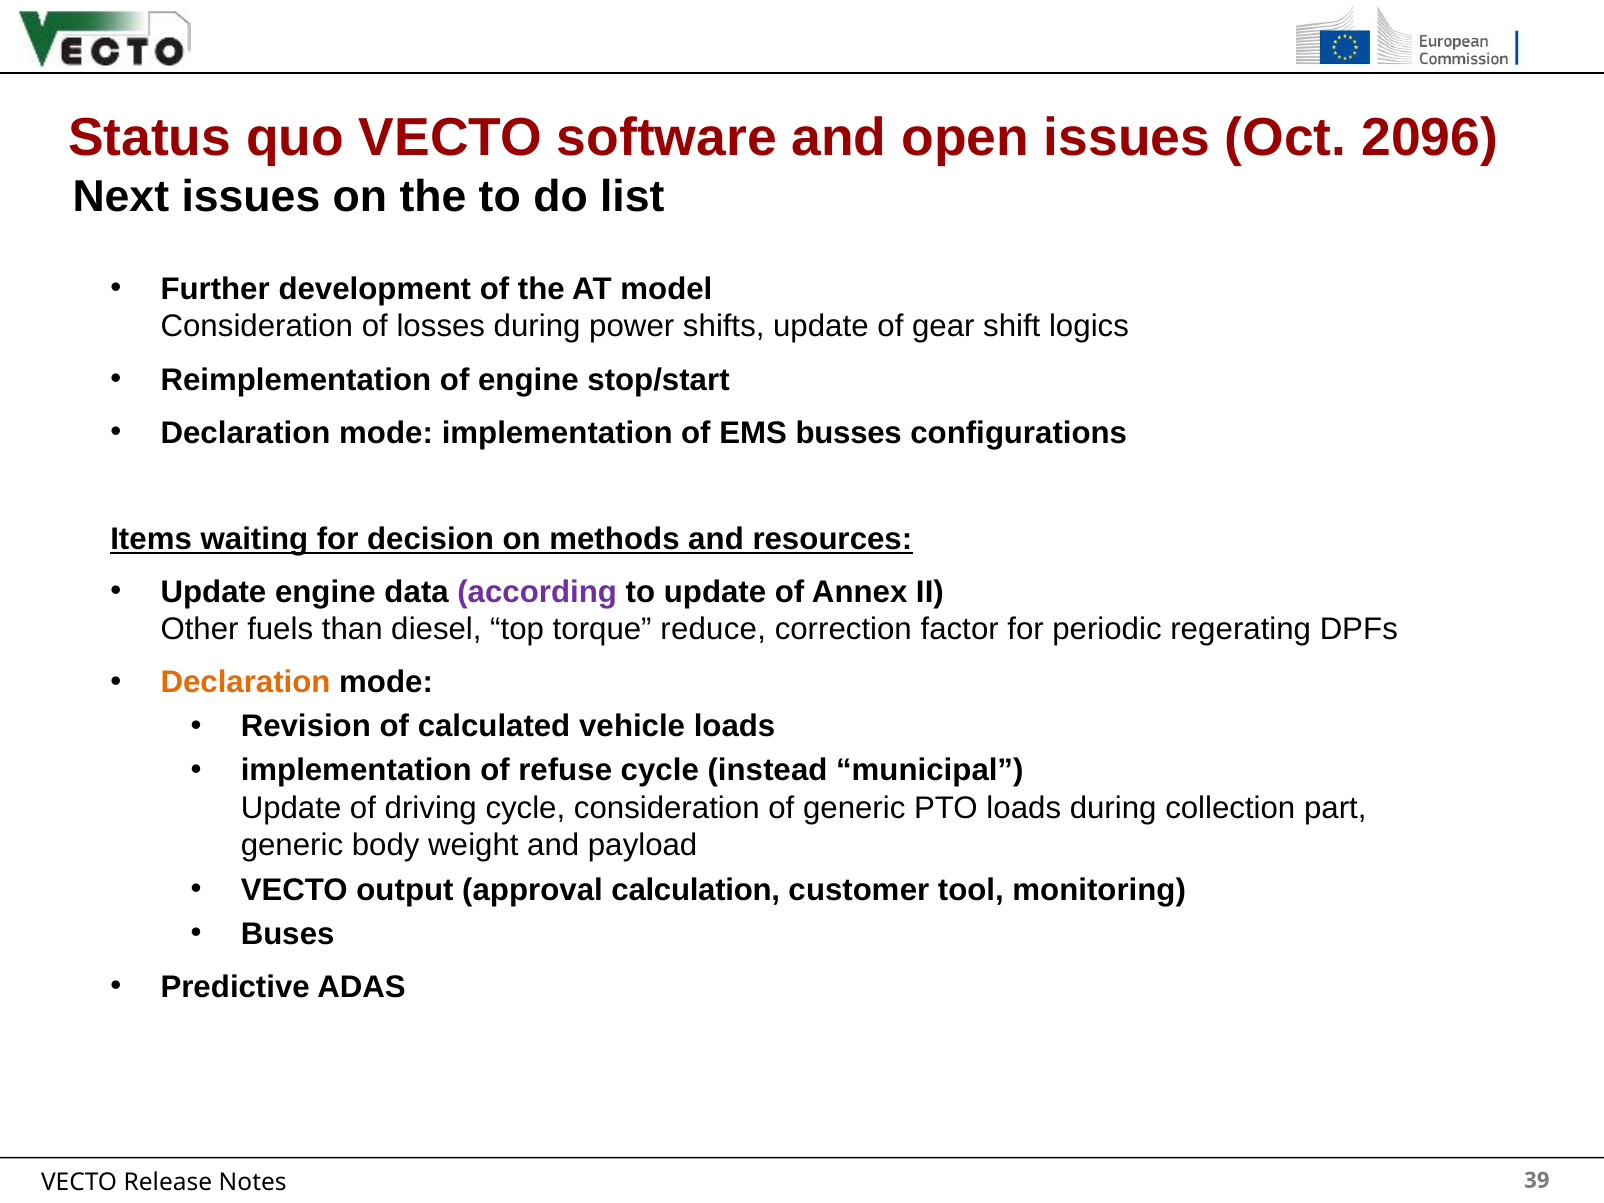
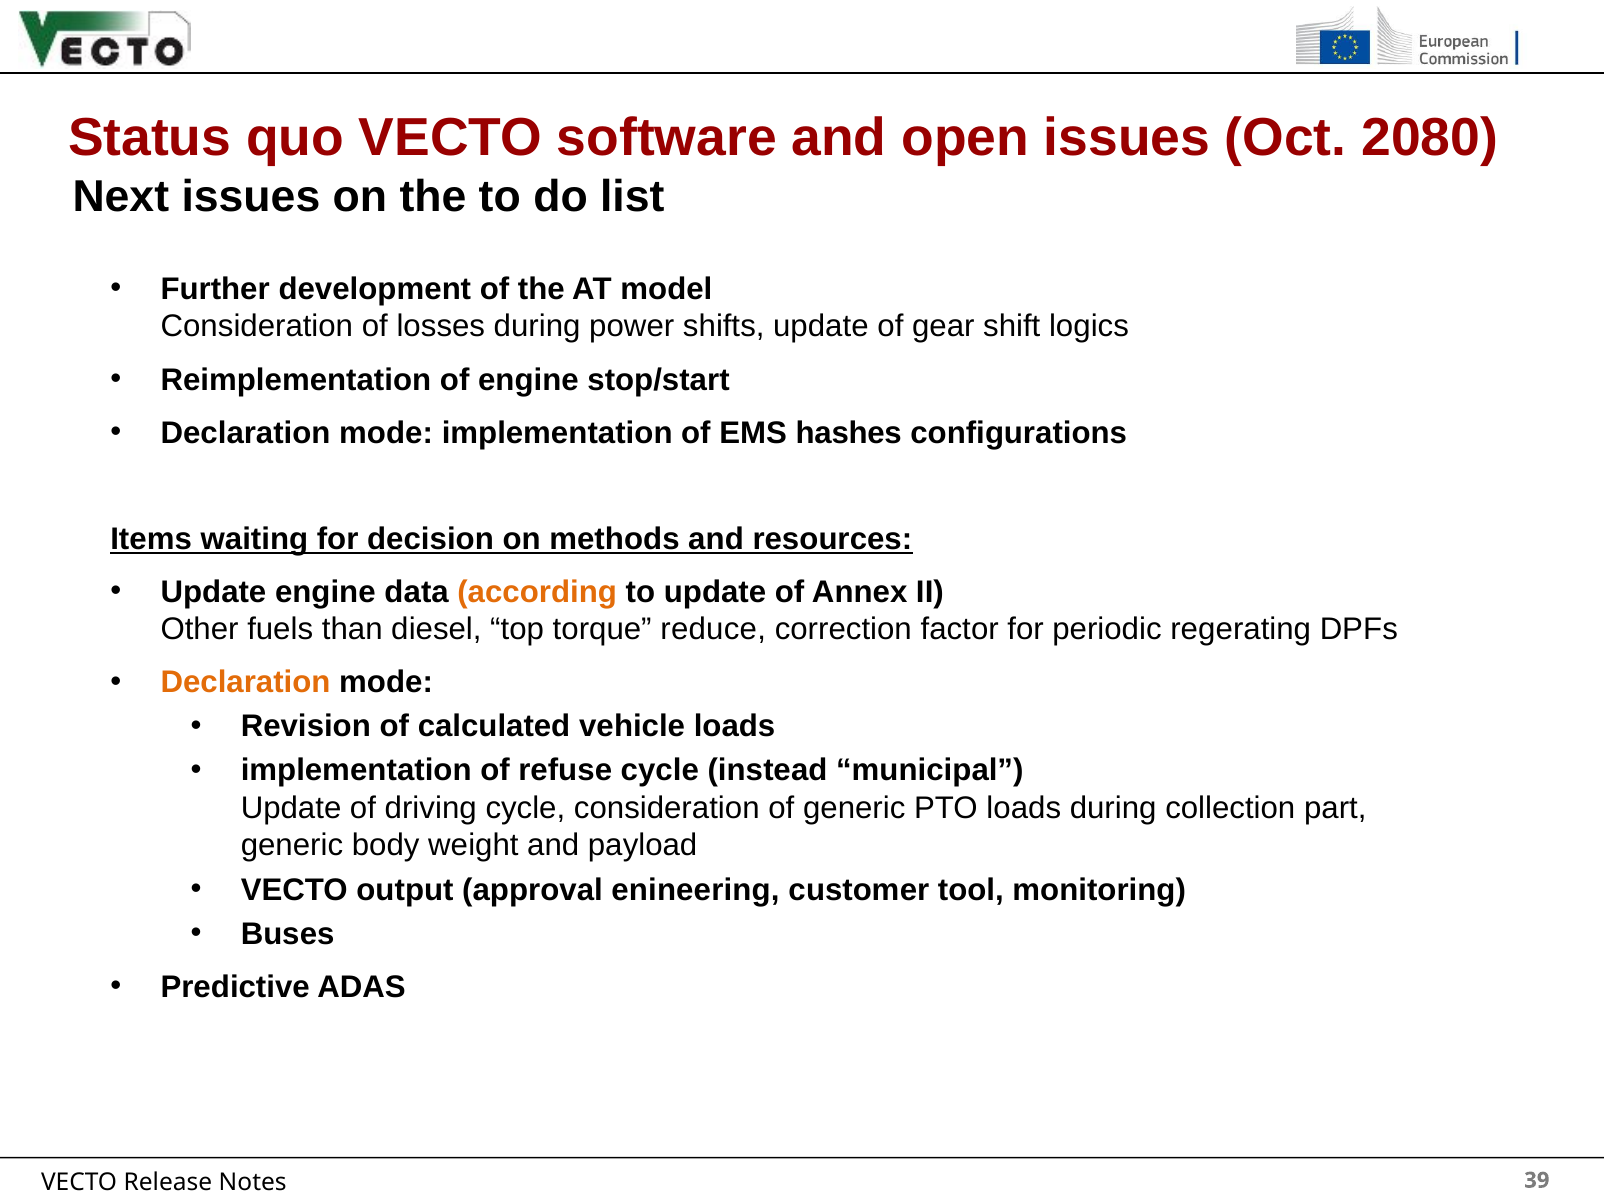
2096: 2096 -> 2080 (1430, 138)
busses: busses -> hashes (849, 433)
according colour: purple -> orange (537, 592)
calculation: calculation -> enineering (695, 890)
